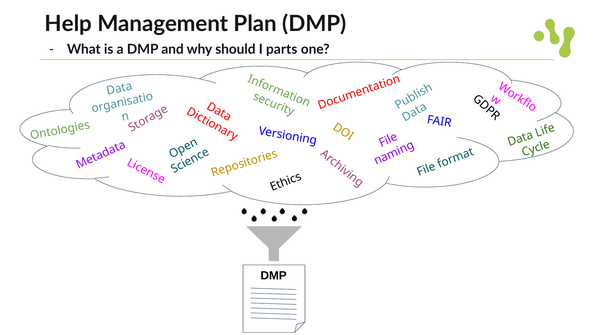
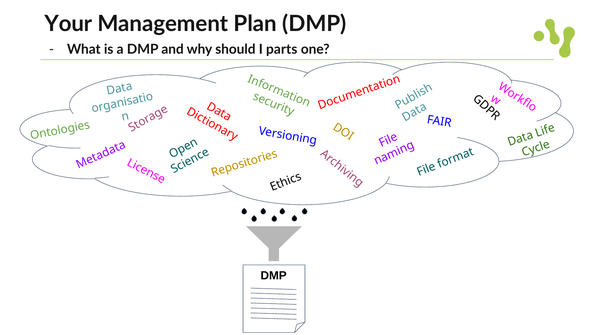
Help: Help -> Your (68, 24)
